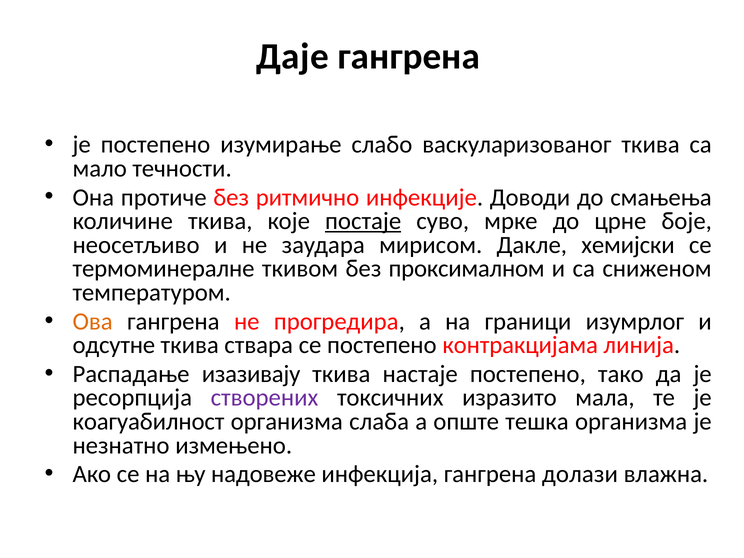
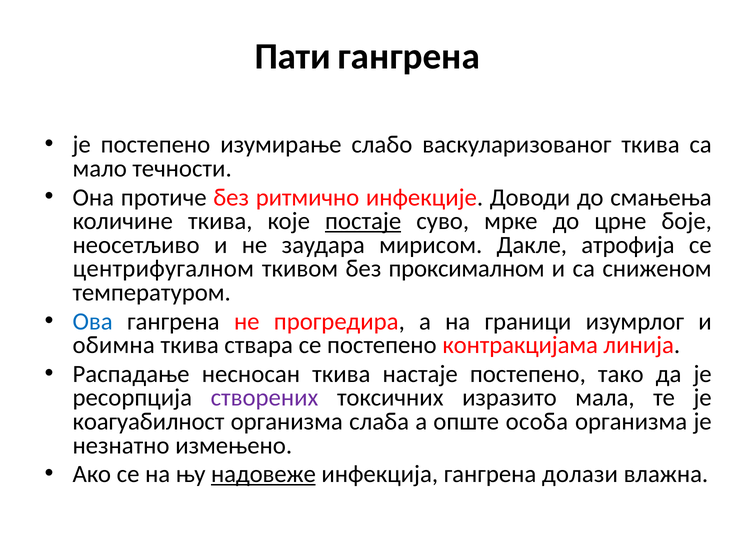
Даје: Даје -> Пати (293, 56)
хемијски: хемијски -> атрофија (628, 245)
термоминералне: термоминералне -> центрифугалном (163, 269)
Ова colour: orange -> blue (93, 321)
одсутне: одсутне -> обимна (114, 345)
изазивају: изазивају -> несносан (251, 374)
тешка: тешка -> особа (537, 422)
надовеже underline: none -> present (263, 474)
